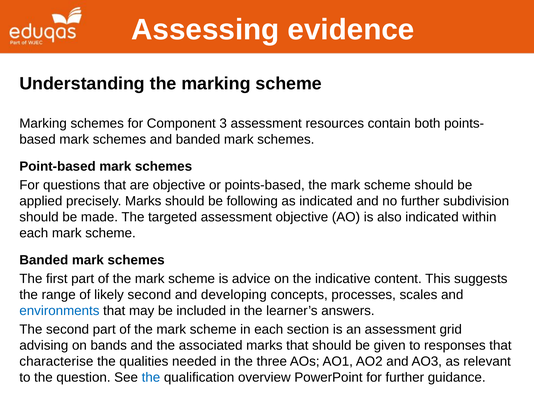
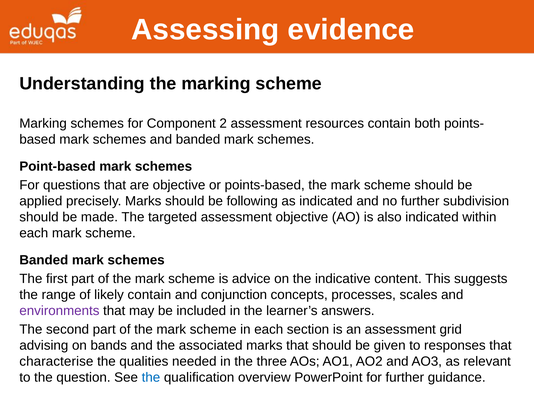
3: 3 -> 2 (223, 124)
likely second: second -> contain (149, 295)
developing: developing -> conjunction (234, 295)
environments colour: blue -> purple (59, 311)
